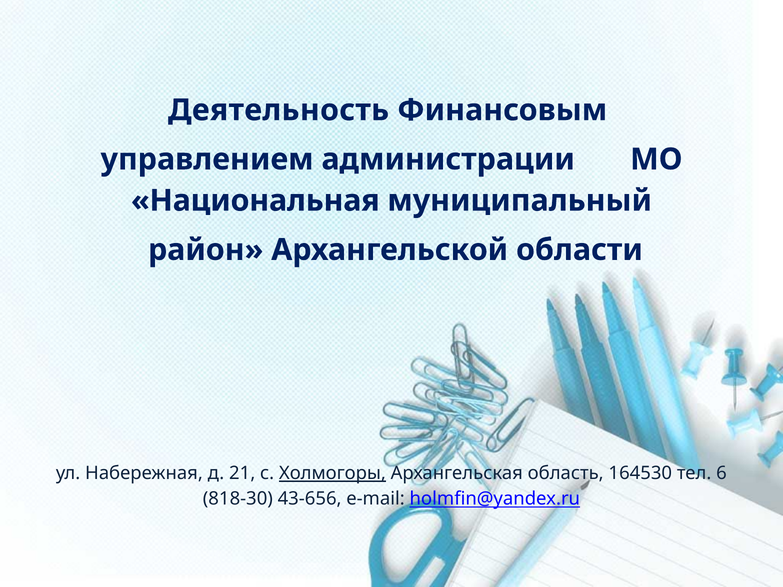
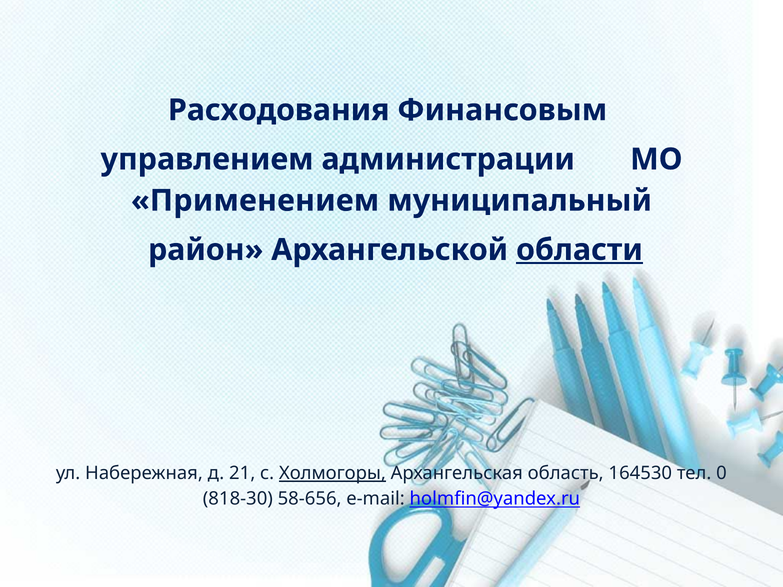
Деятельность: Деятельность -> Расходования (279, 110)
Национальная: Национальная -> Применением (255, 201)
области underline: none -> present (579, 250)
6: 6 -> 0 (722, 473)
43-656: 43-656 -> 58-656 (310, 499)
